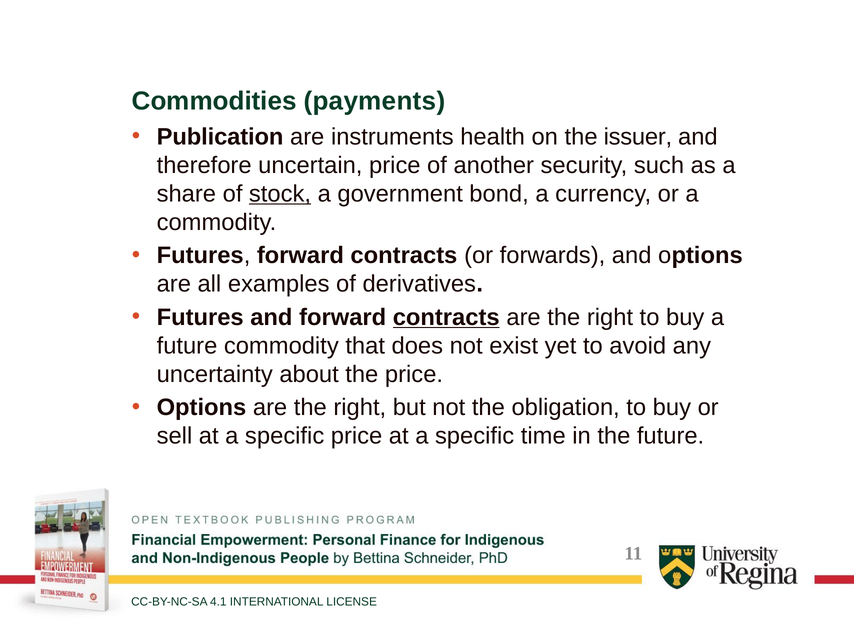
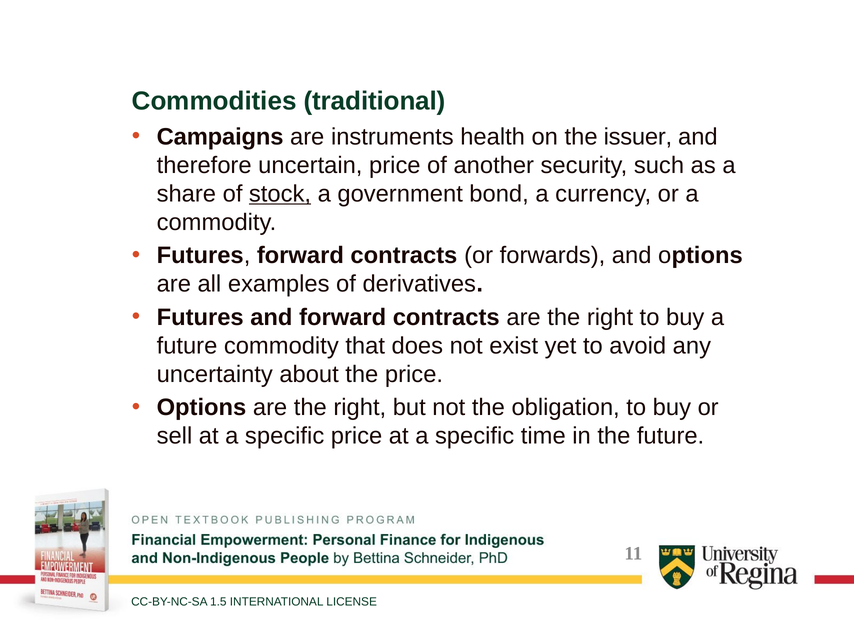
payments: payments -> traditional (375, 101)
Publication: Publication -> Campaigns (220, 137)
contracts underline: present -> none (446, 317)
4.1: 4.1 -> 1.5 (218, 601)
